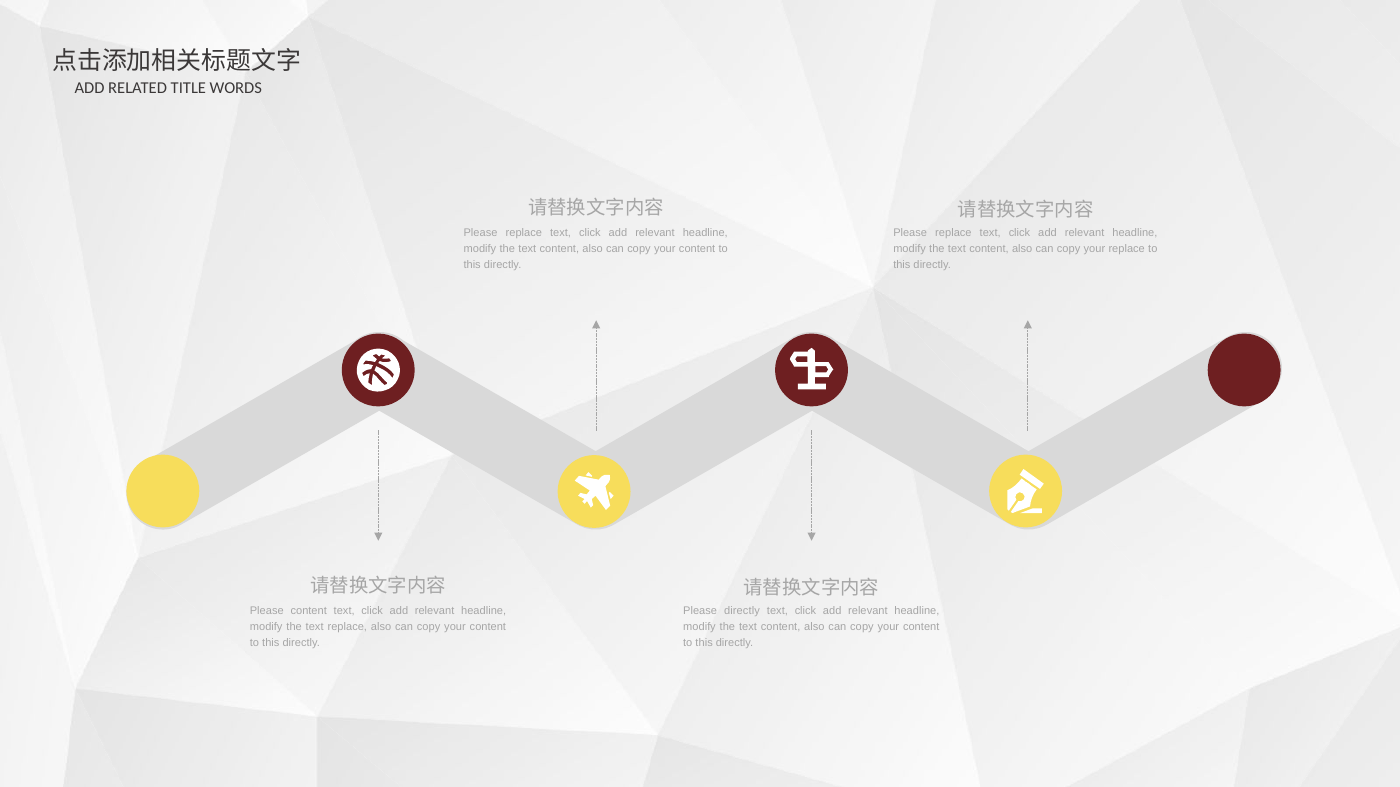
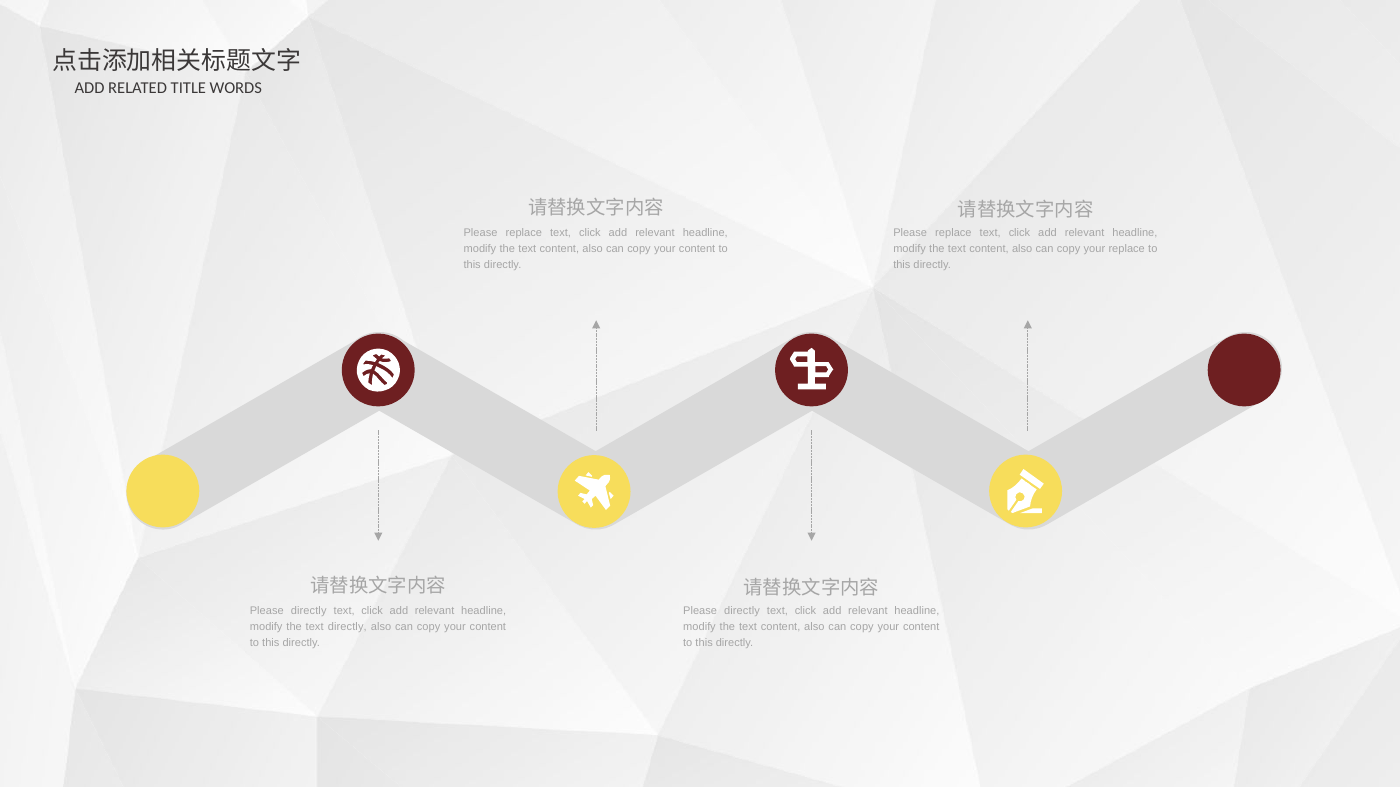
content: content -> directly (309, 611)
text replace: replace -> directly (347, 627)
